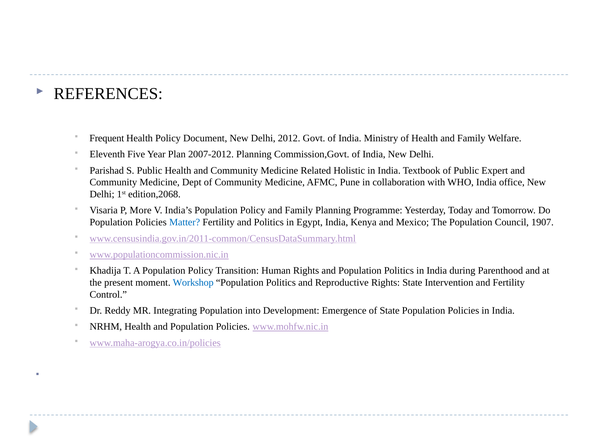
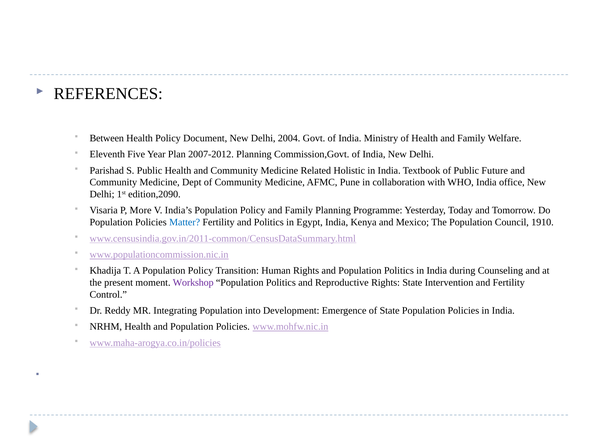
Frequent: Frequent -> Between (107, 138)
2012: 2012 -> 2004 (289, 138)
Expert: Expert -> Future (495, 171)
edition,2068: edition,2068 -> edition,2090 (154, 195)
1907: 1907 -> 1910 (542, 223)
Parenthood: Parenthood -> Counseling (500, 271)
Workshop colour: blue -> purple (193, 283)
